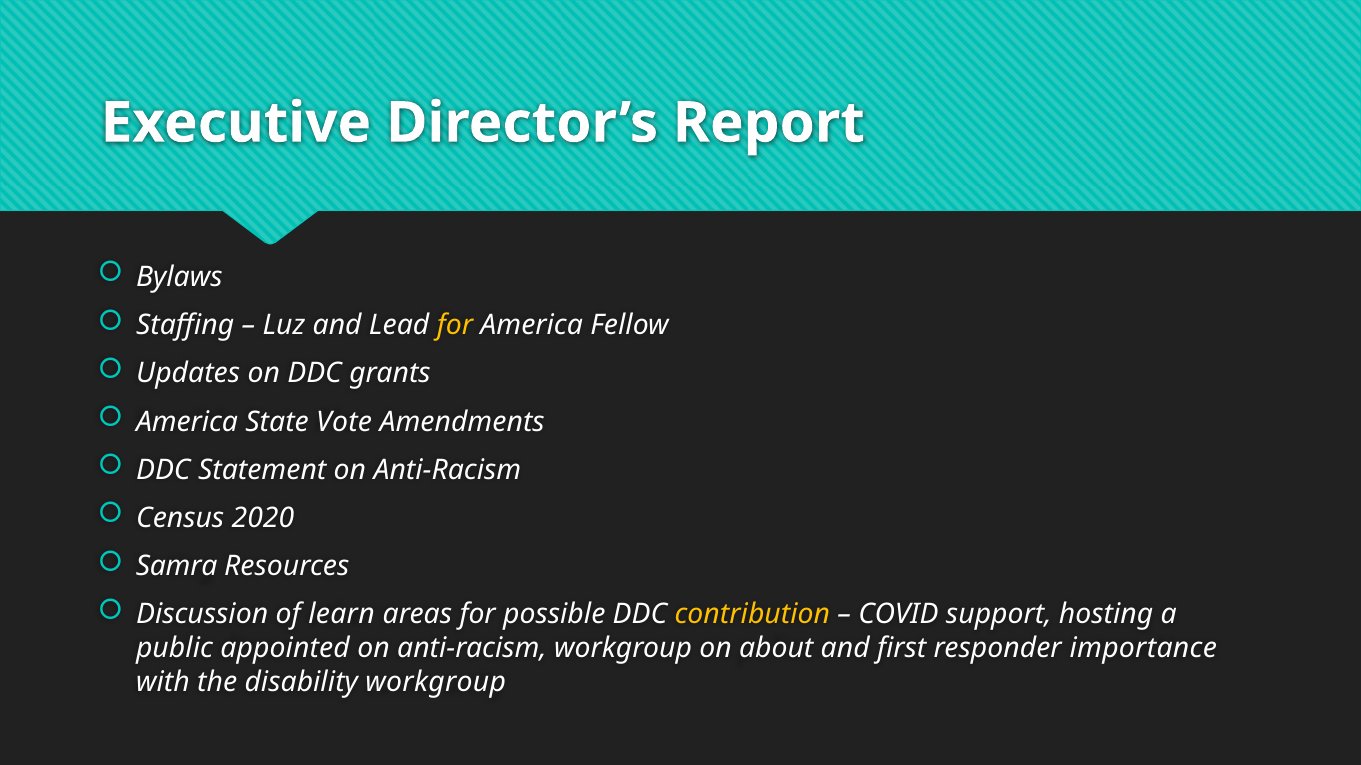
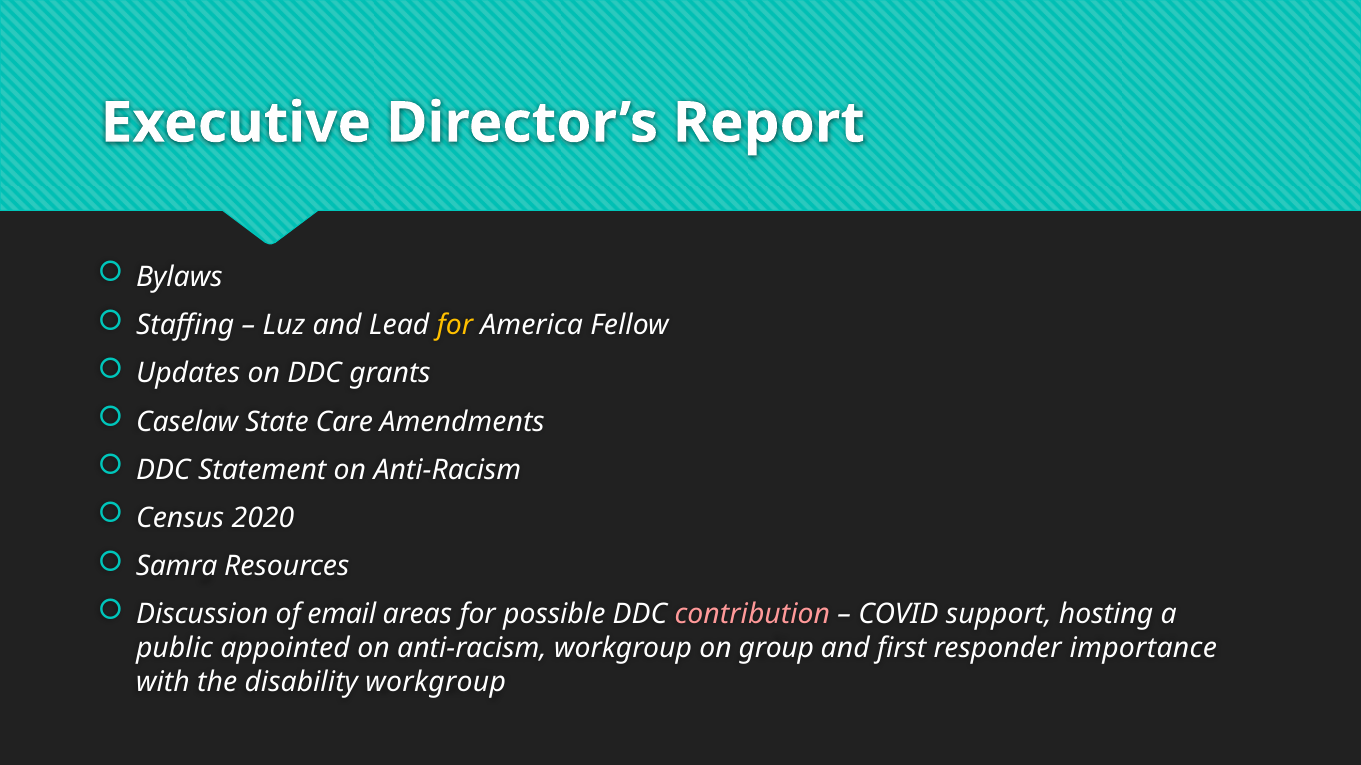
America: America -> Caselaw (187, 422)
Vote: Vote -> Care (344, 422)
learn: learn -> email (342, 615)
contribution colour: yellow -> pink (752, 615)
about: about -> group (776, 649)
